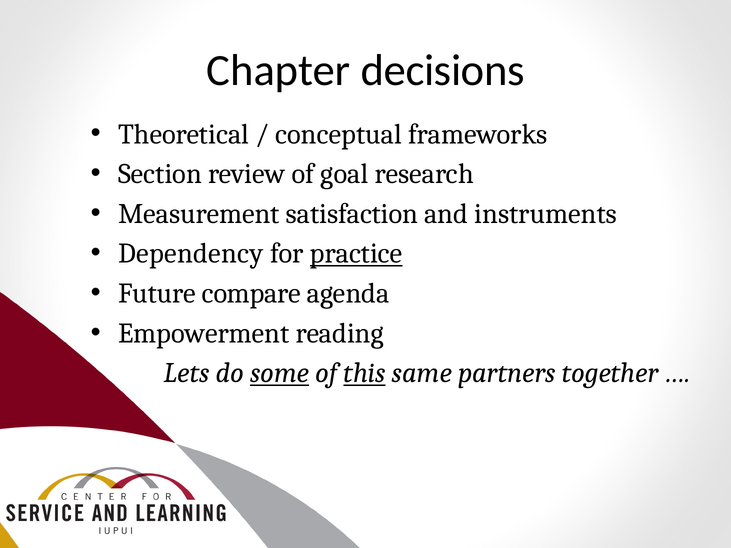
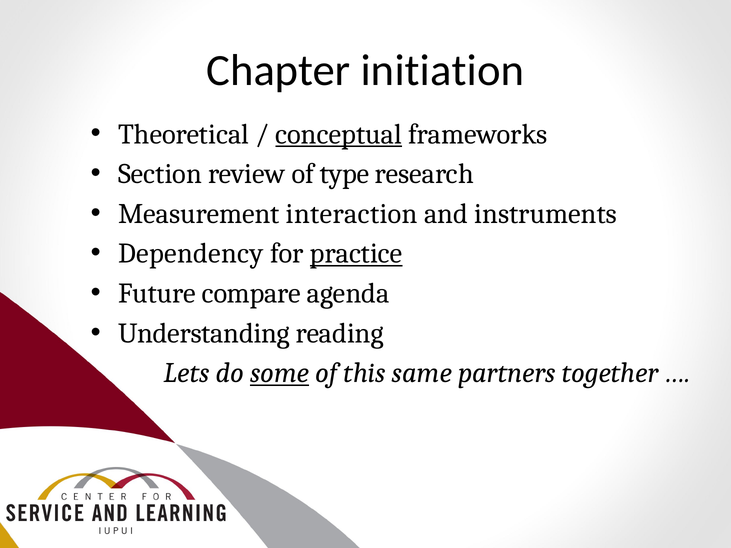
decisions: decisions -> initiation (442, 71)
conceptual underline: none -> present (339, 134)
goal: goal -> type (345, 174)
satisfaction: satisfaction -> interaction (352, 214)
Empowerment: Empowerment -> Understanding (204, 333)
this underline: present -> none (365, 373)
